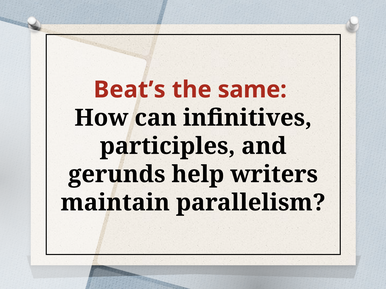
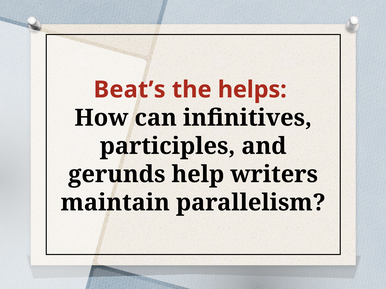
same: same -> helps (252, 90)
